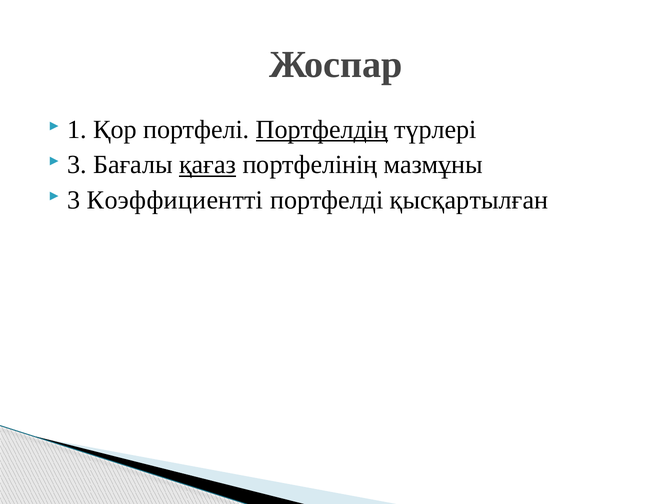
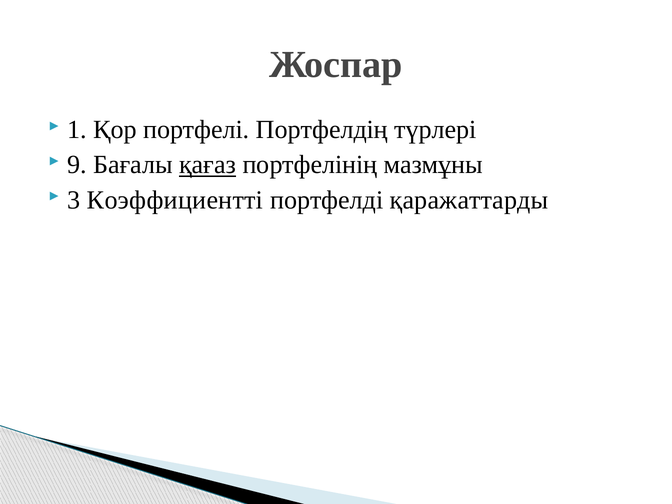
Портфелдің underline: present -> none (322, 130)
3: 3 -> 9 (77, 165)
қысқартылған: қысқартылған -> қаражаттарды (469, 200)
